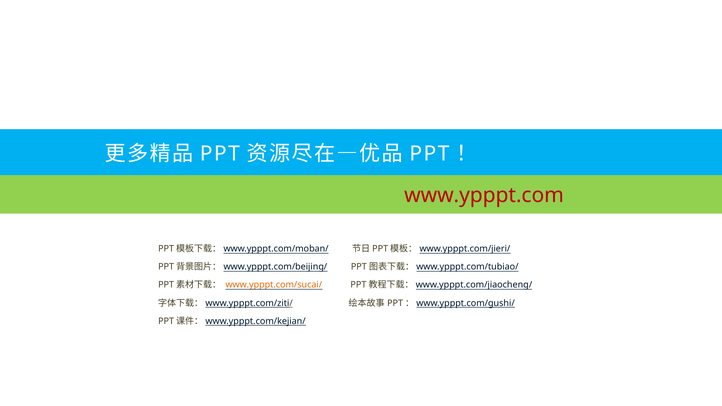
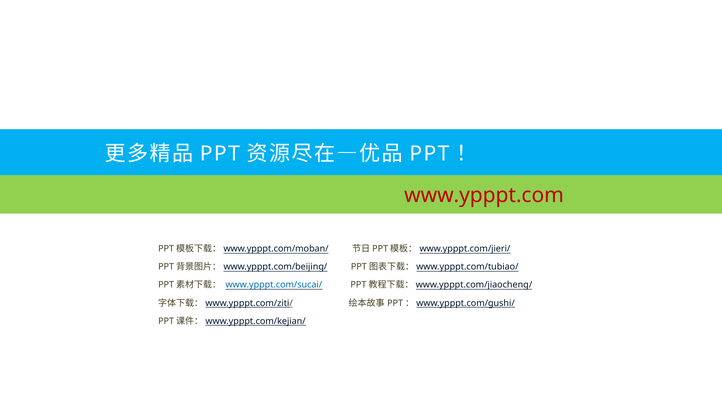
www.ypppt.com/sucai/ colour: orange -> blue (274, 285)
